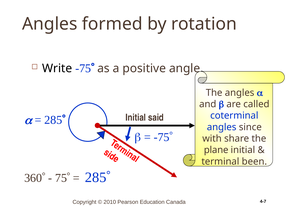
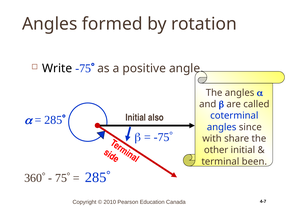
said: said -> also (156, 117)
plane: plane -> other (216, 150)
